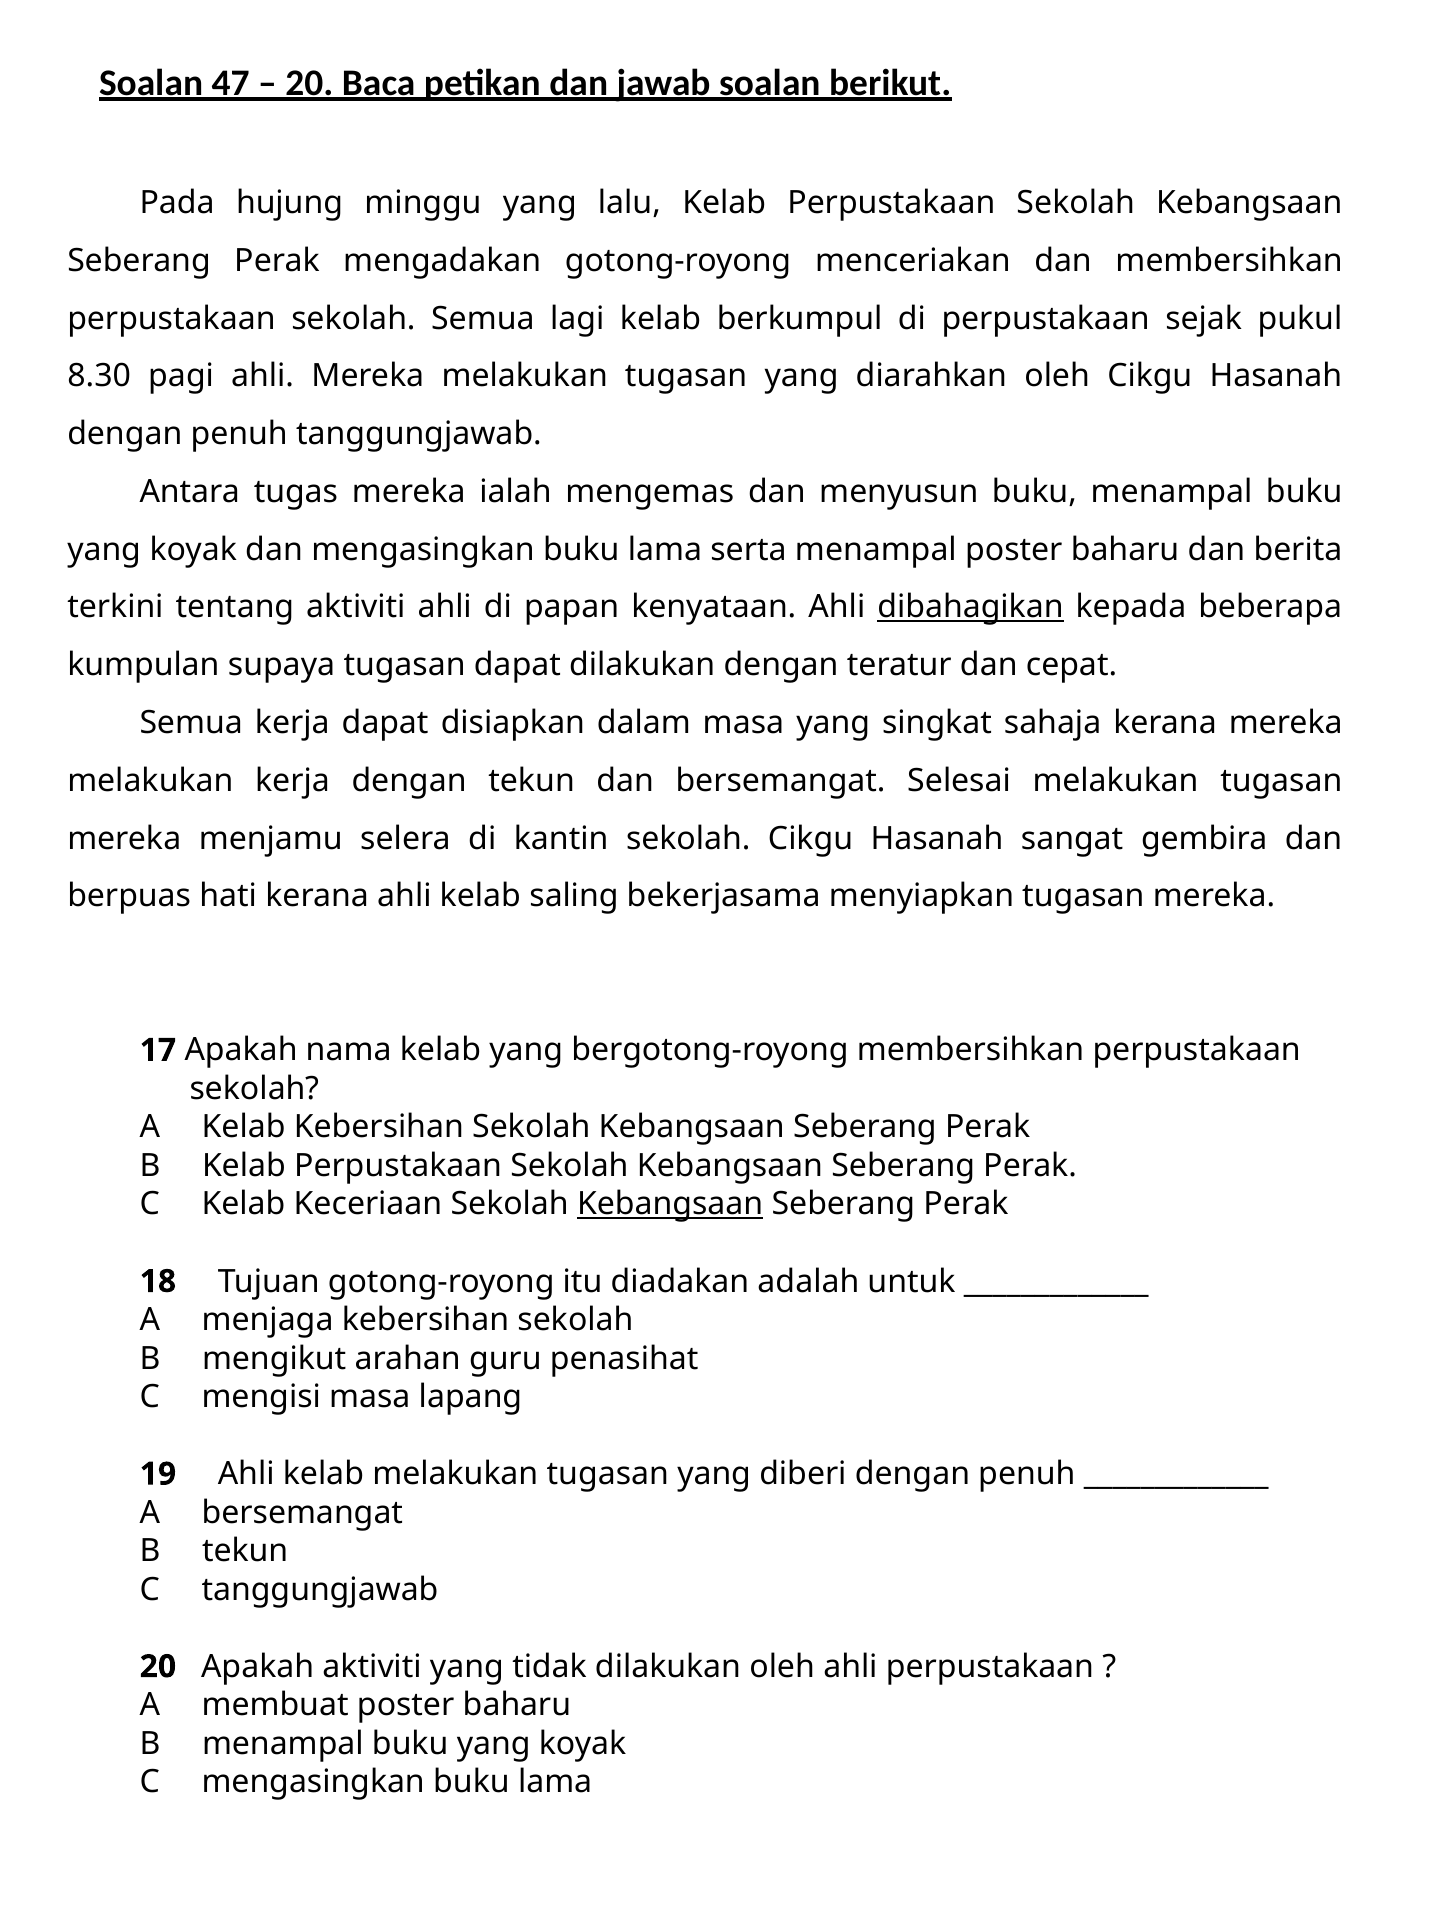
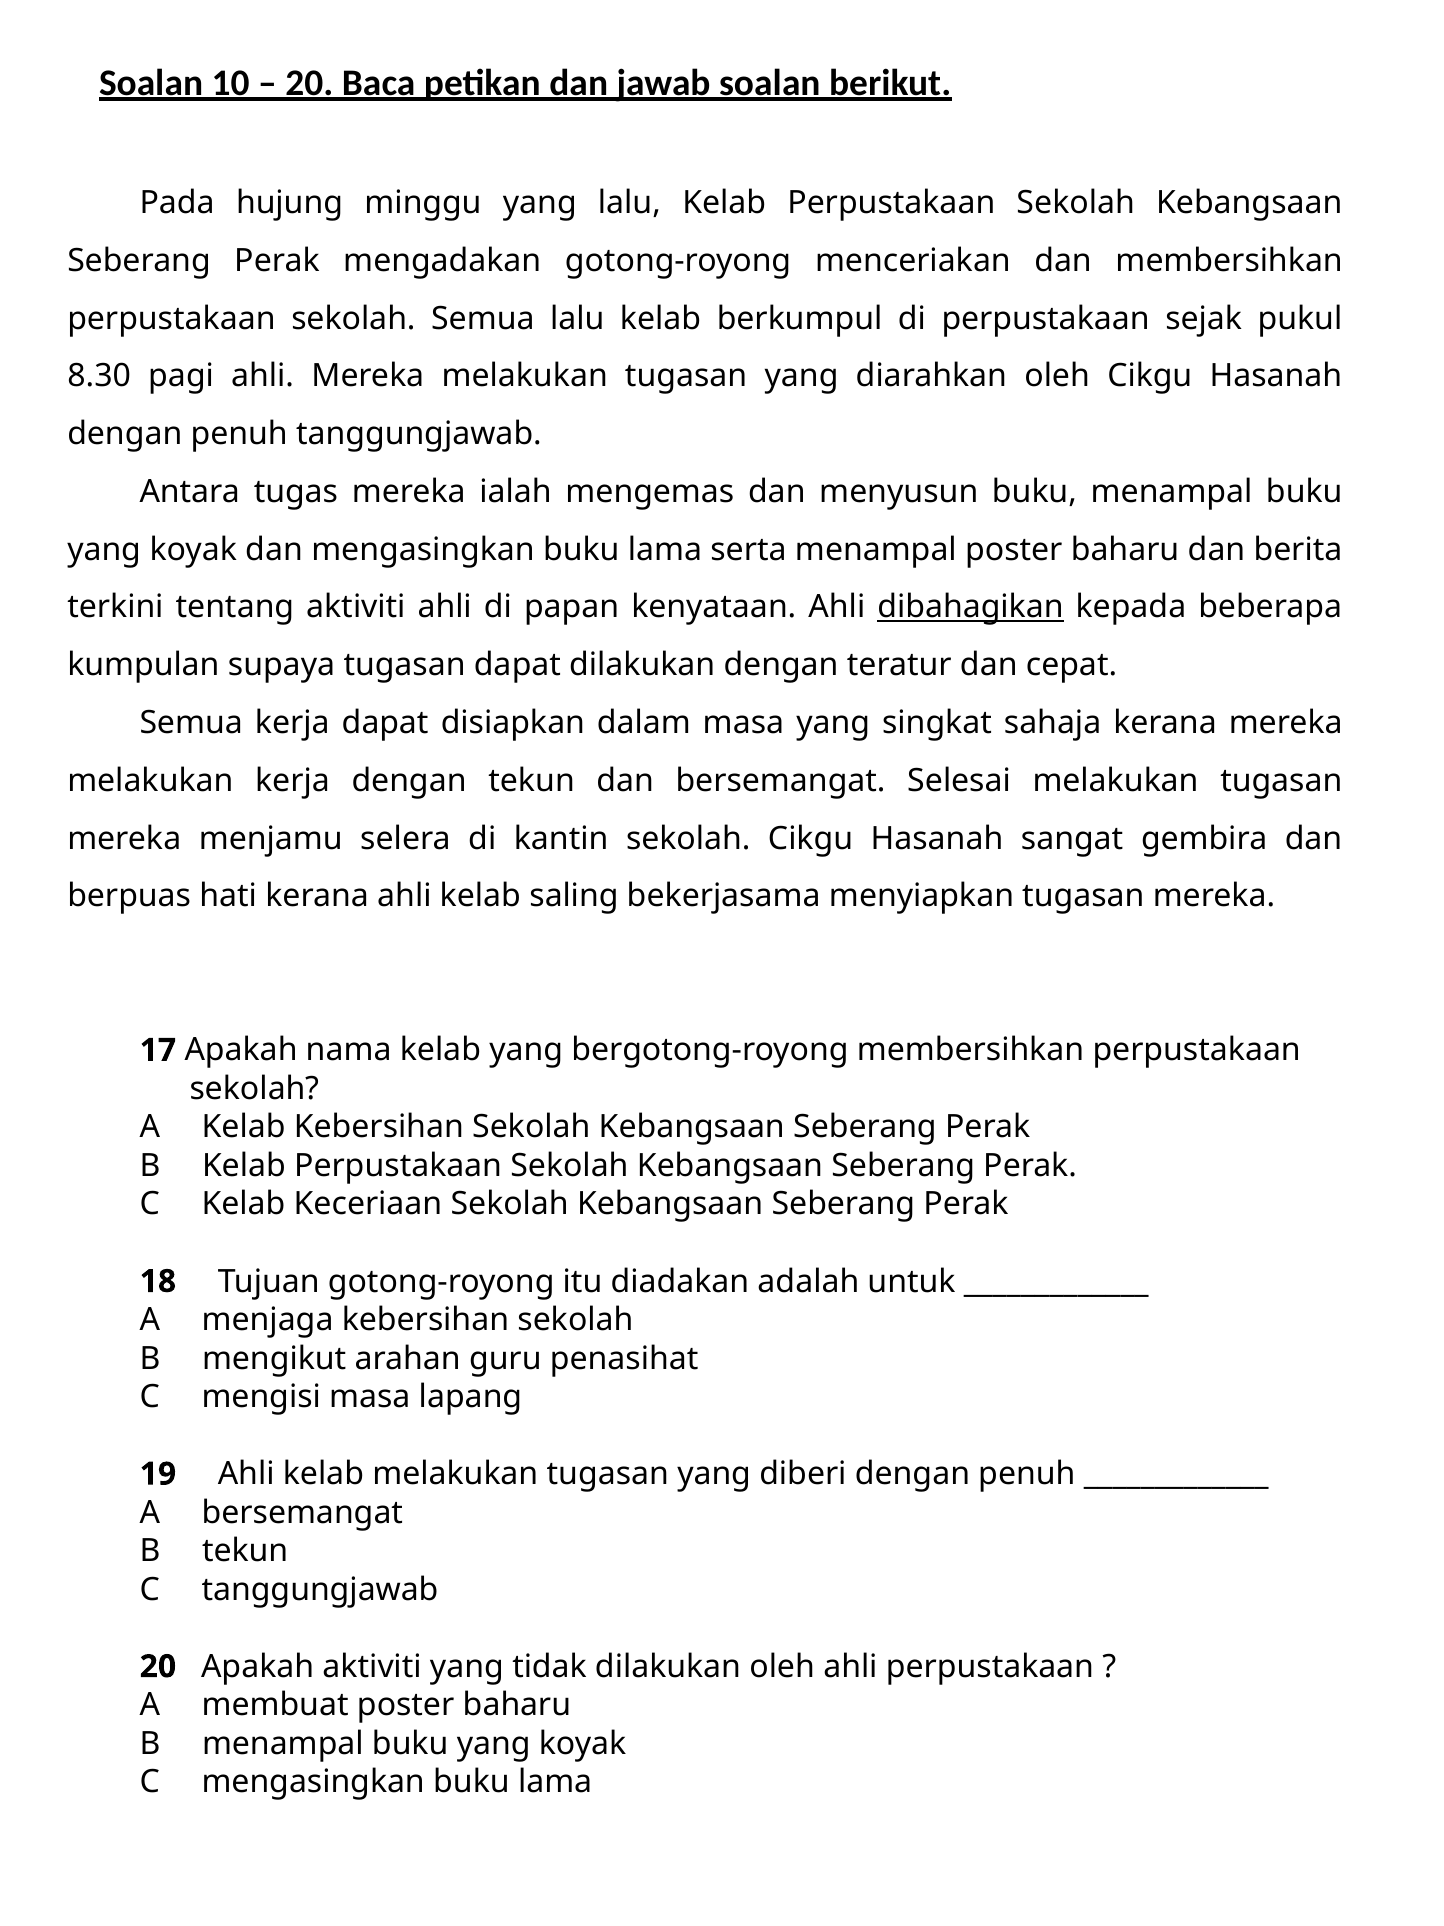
47: 47 -> 10 (231, 83)
Semua lagi: lagi -> lalu (577, 318)
Kebangsaan underline: present -> none (670, 1204)
